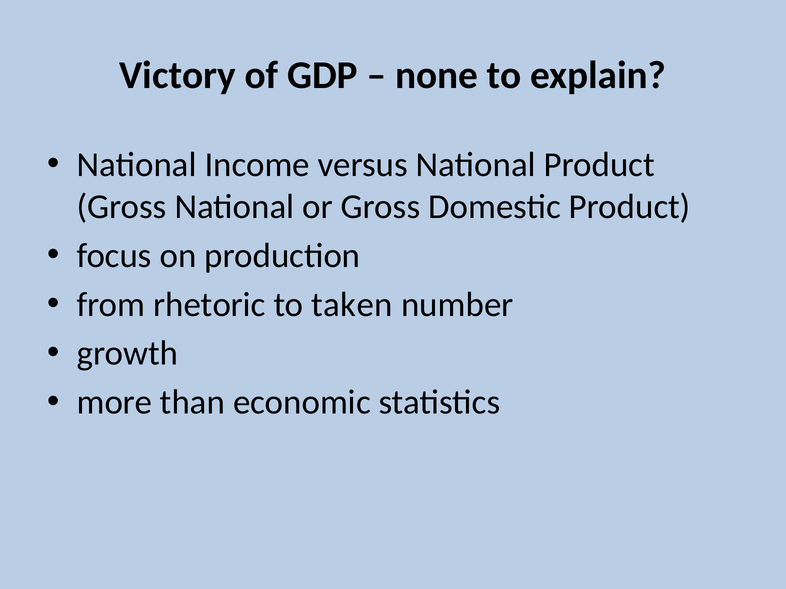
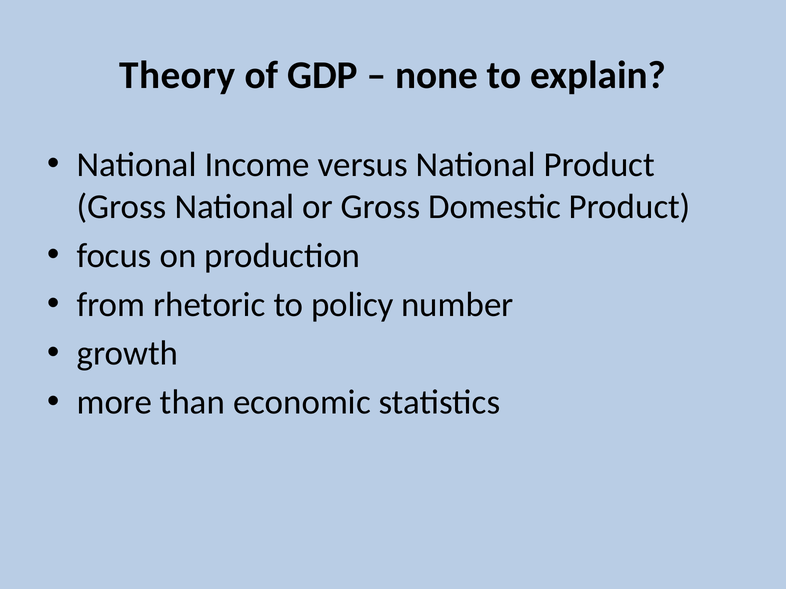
Victory: Victory -> Theory (177, 75)
taken: taken -> policy (352, 305)
